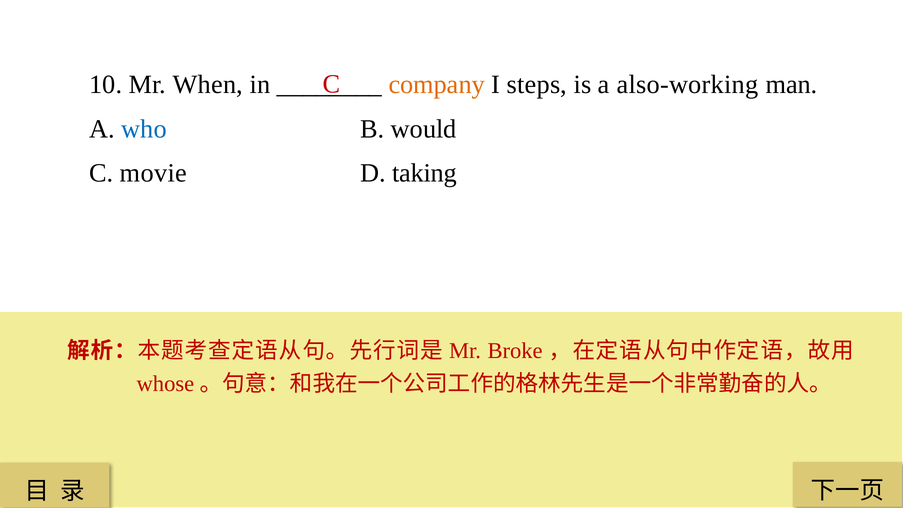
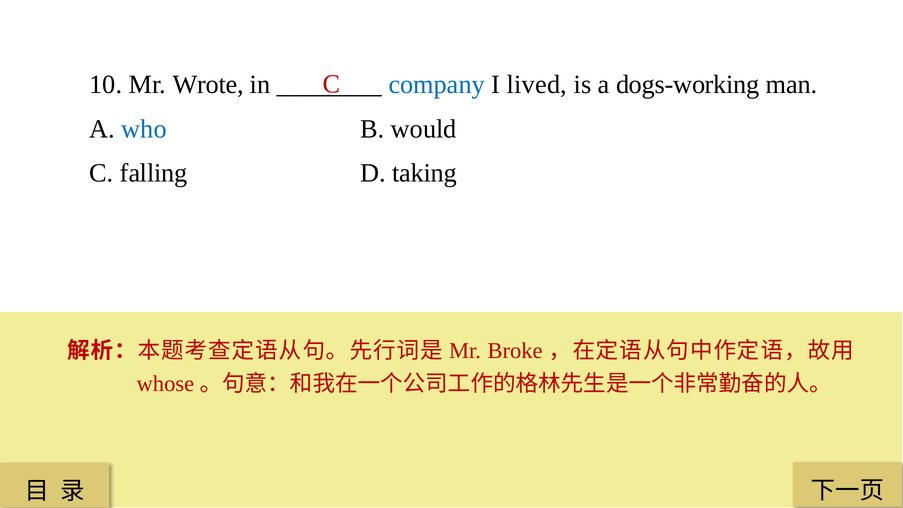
When: When -> Wrote (208, 85)
company colour: orange -> blue (437, 85)
steps: steps -> lived (537, 85)
also-working: also-working -> dogs-working (688, 85)
movie: movie -> falling (154, 173)
